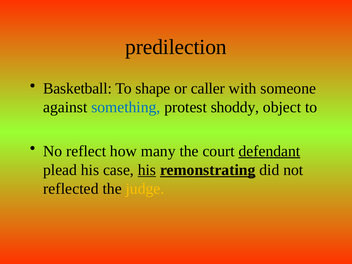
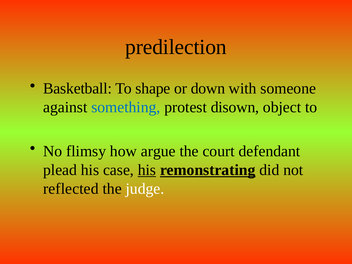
caller: caller -> down (208, 89)
shoddy: shoddy -> disown (235, 107)
reflect: reflect -> flimsy (86, 151)
many: many -> argue (158, 151)
defendant underline: present -> none (269, 151)
judge colour: yellow -> white (145, 189)
